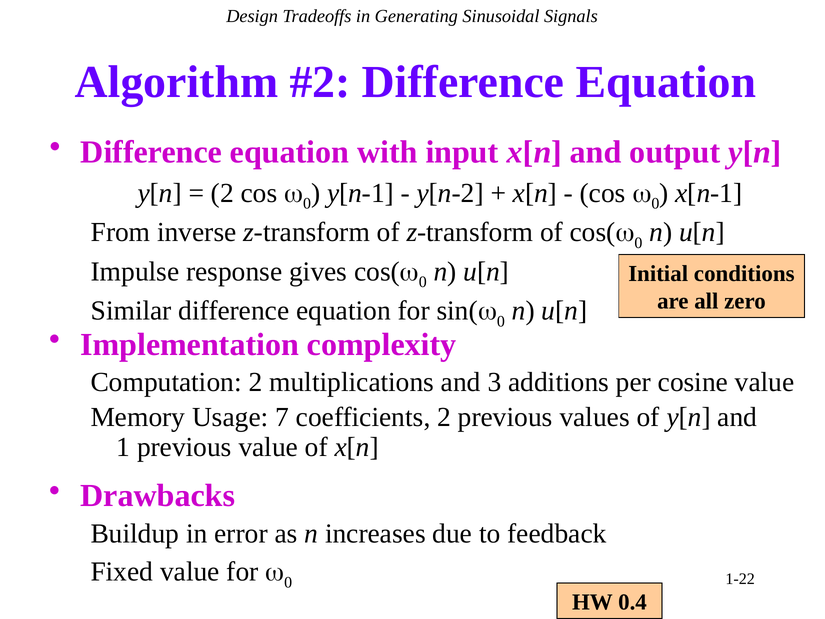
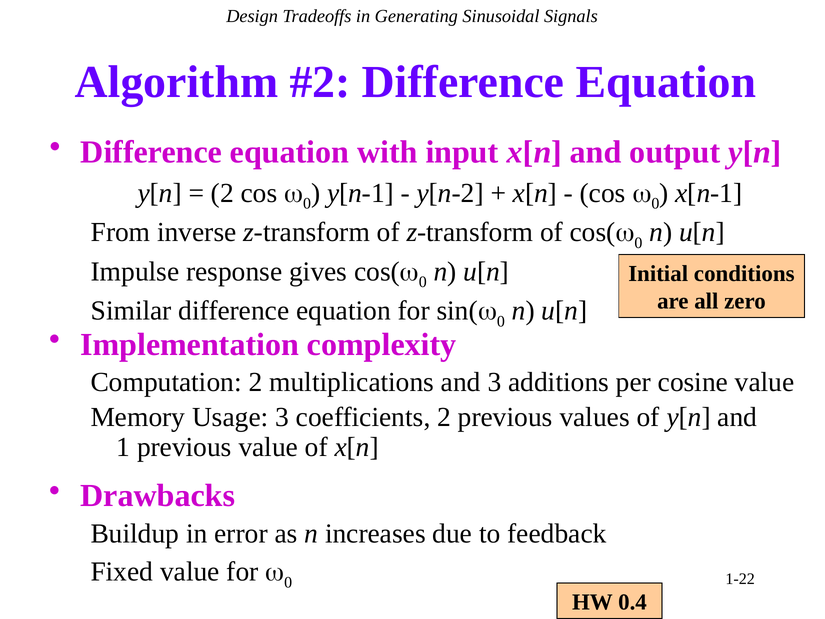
Usage 7: 7 -> 3 (282, 417)
